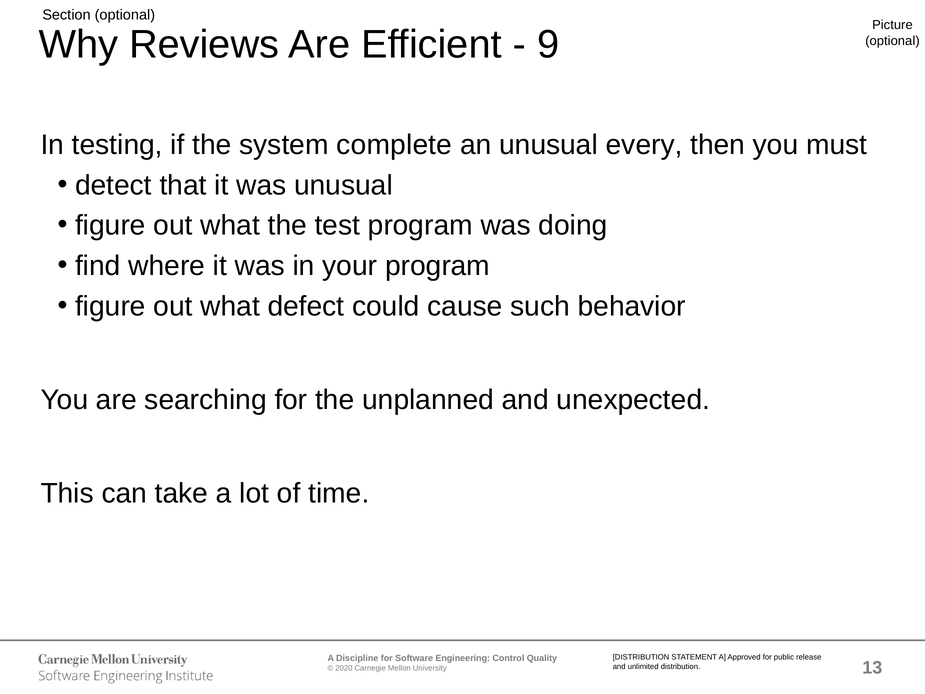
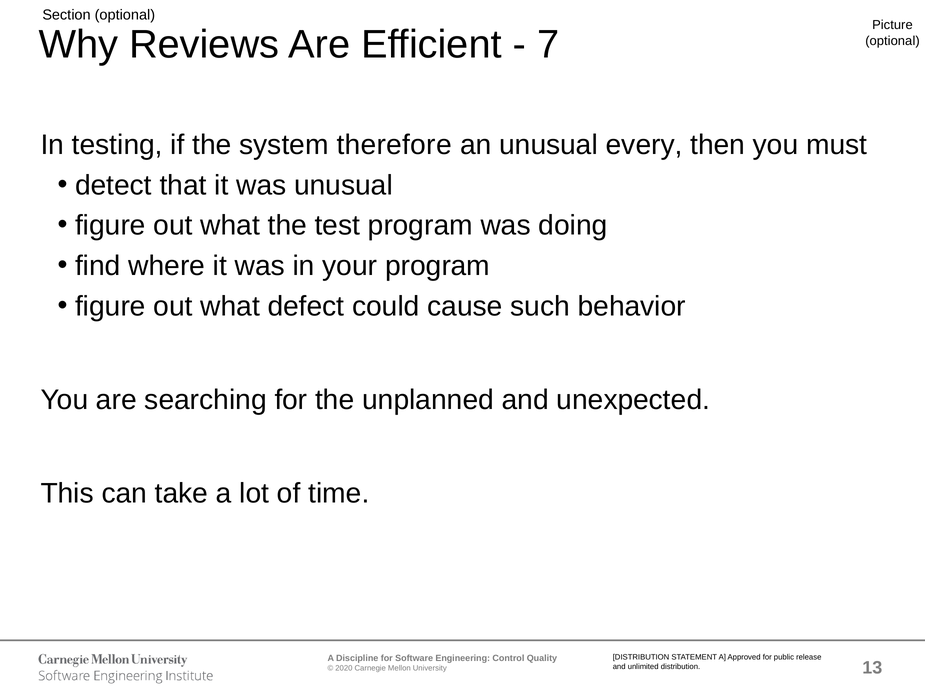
9: 9 -> 7 (548, 44)
complete: complete -> therefore (394, 145)
